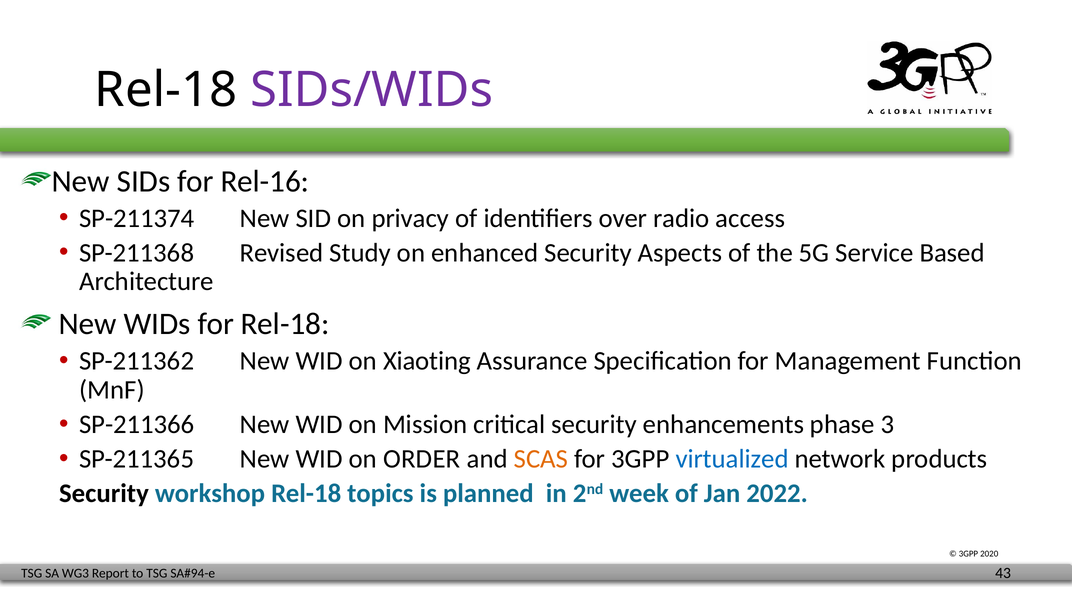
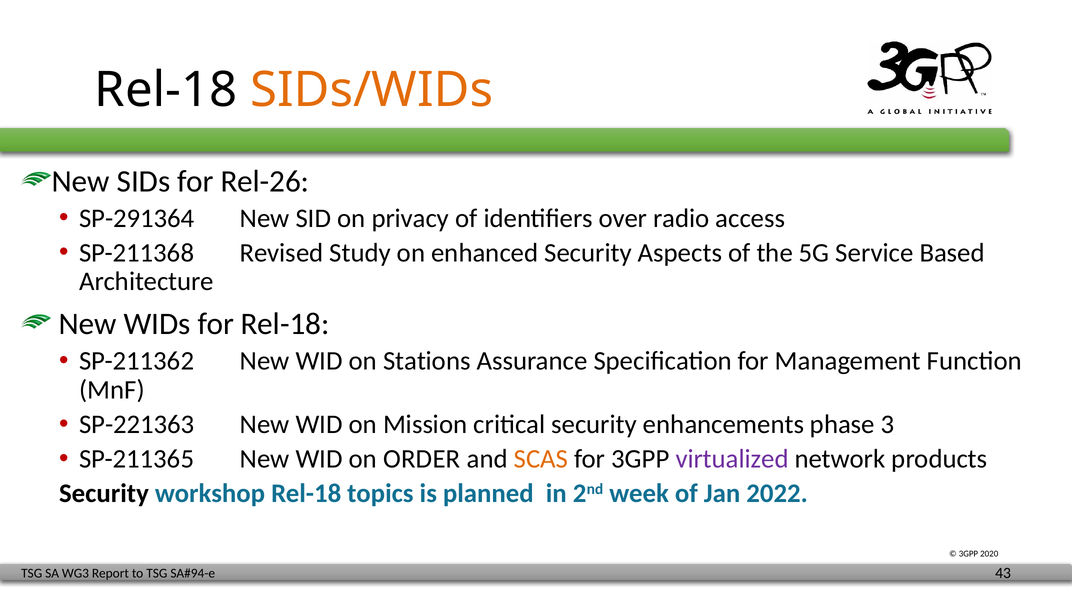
SIDs/WIDs colour: purple -> orange (372, 90)
Rel-16: Rel-16 -> Rel-26 (265, 181)
SP-211374: SP-211374 -> SP-291364 (137, 218)
Xiaoting: Xiaoting -> Stations (427, 361)
SP-211366: SP-211366 -> SP-221363 (137, 425)
virtualized colour: blue -> purple (732, 459)
